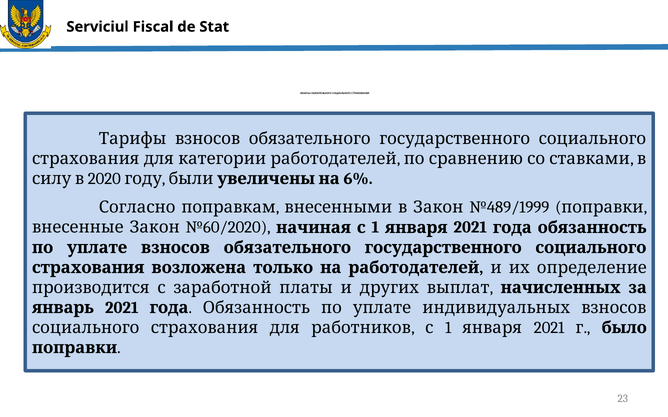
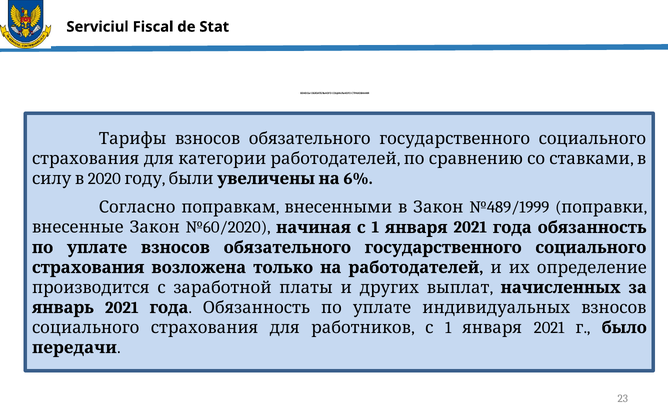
поправки: поправки -> передачи (74, 348)
